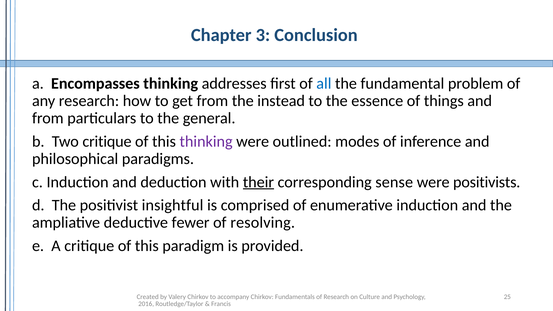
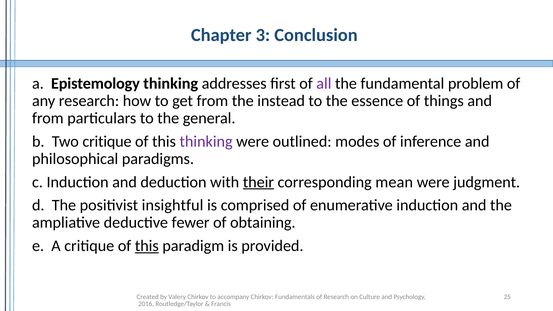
Encompasses: Encompasses -> Epistemology (95, 83)
all colour: blue -> purple (324, 83)
sense: sense -> mean (394, 182)
positivists: positivists -> judgment (487, 182)
resolving: resolving -> obtaining (263, 223)
this underline: none -> present (147, 246)
